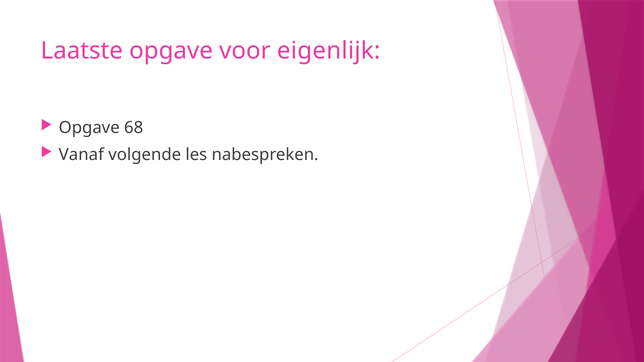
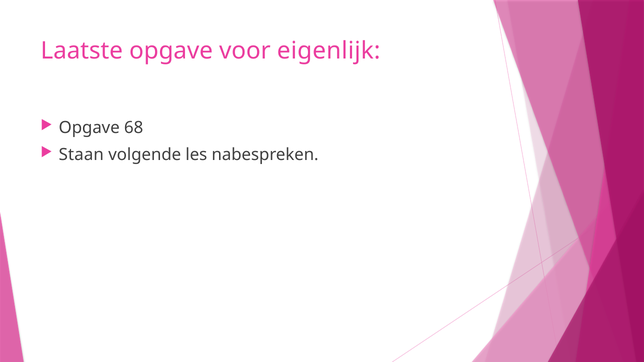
Vanaf: Vanaf -> Staan (81, 155)
